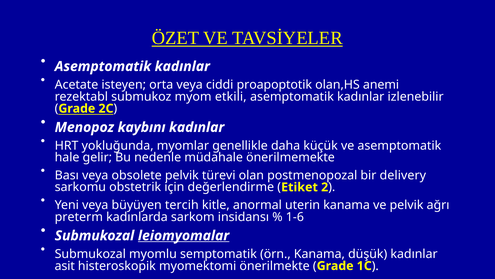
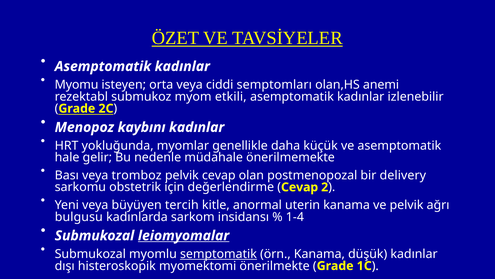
Acetate: Acetate -> Myomu (77, 85)
proapoptotik: proapoptotik -> semptomları (274, 85)
obsolete: obsolete -> tromboz (137, 175)
pelvik türevi: türevi -> cevap (219, 175)
Etiket: Etiket -> Cevap (300, 187)
preterm: preterm -> bulgusu (79, 216)
1-6: 1-6 -> 1-4 (295, 216)
semptomatik underline: none -> present (218, 254)
asit: asit -> dışı (65, 265)
